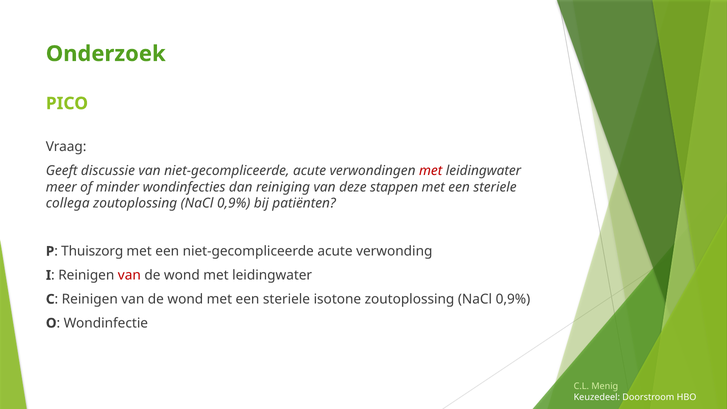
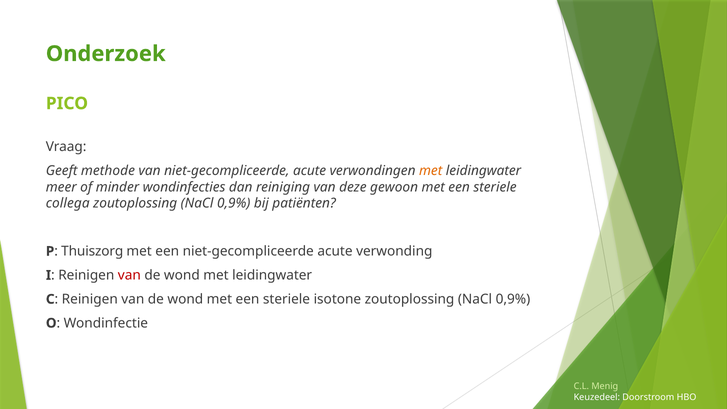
discussie: discussie -> methode (108, 171)
met colour: red -> orange (431, 171)
stappen: stappen -> gewoon (394, 187)
